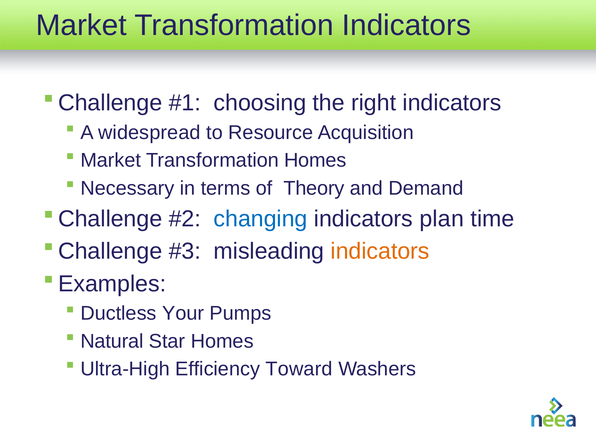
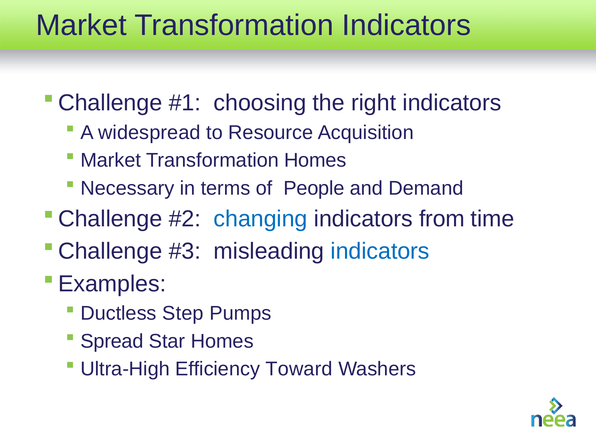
Theory: Theory -> People (314, 188)
plan: plan -> from (442, 219)
indicators colour: orange -> blue (380, 251)
Your: Your -> Step (183, 313)
Natural: Natural -> Spread (112, 341)
